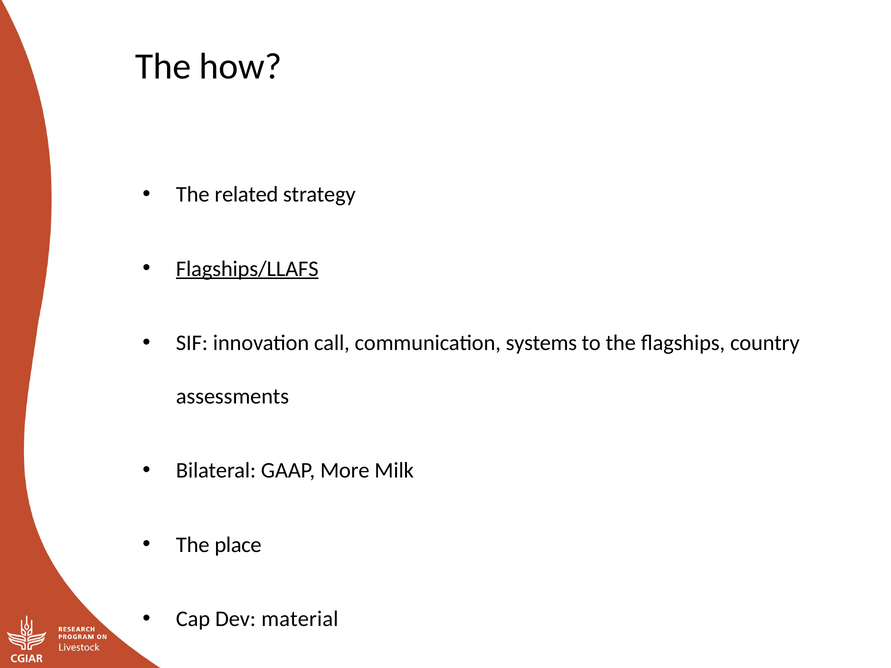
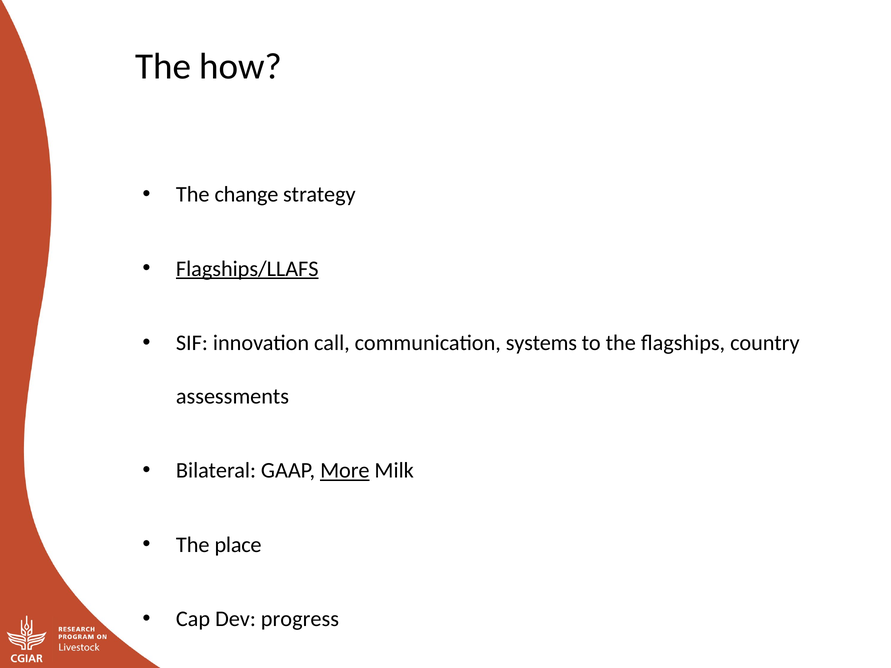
related: related -> change (246, 195)
More underline: none -> present (345, 471)
material: material -> progress (300, 619)
